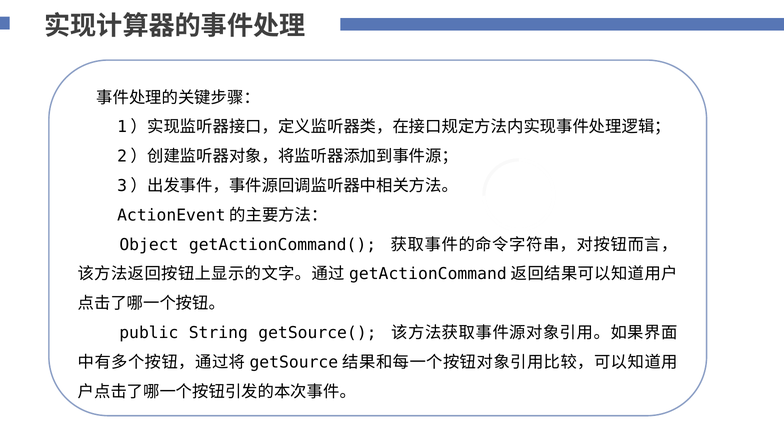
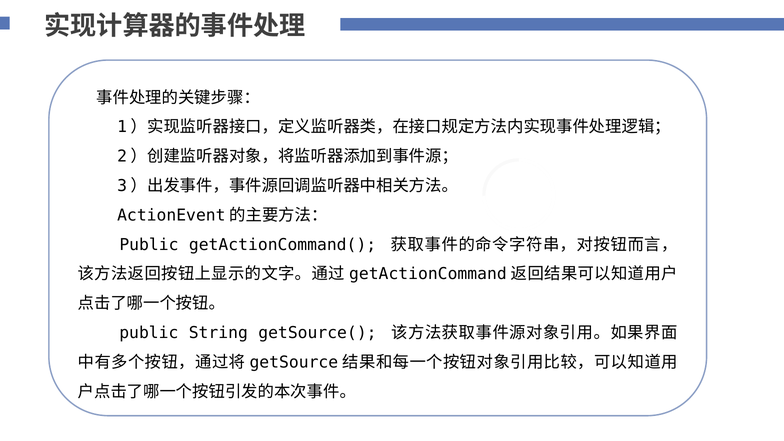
Object: Object -> Public (149, 245)
